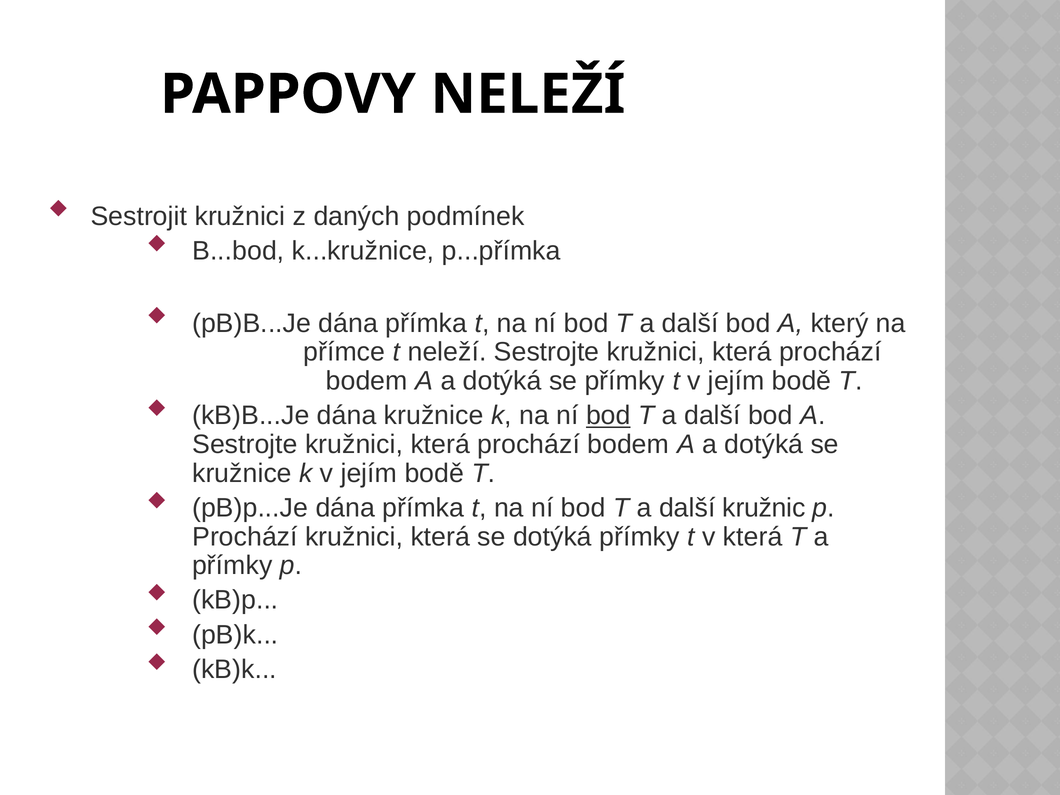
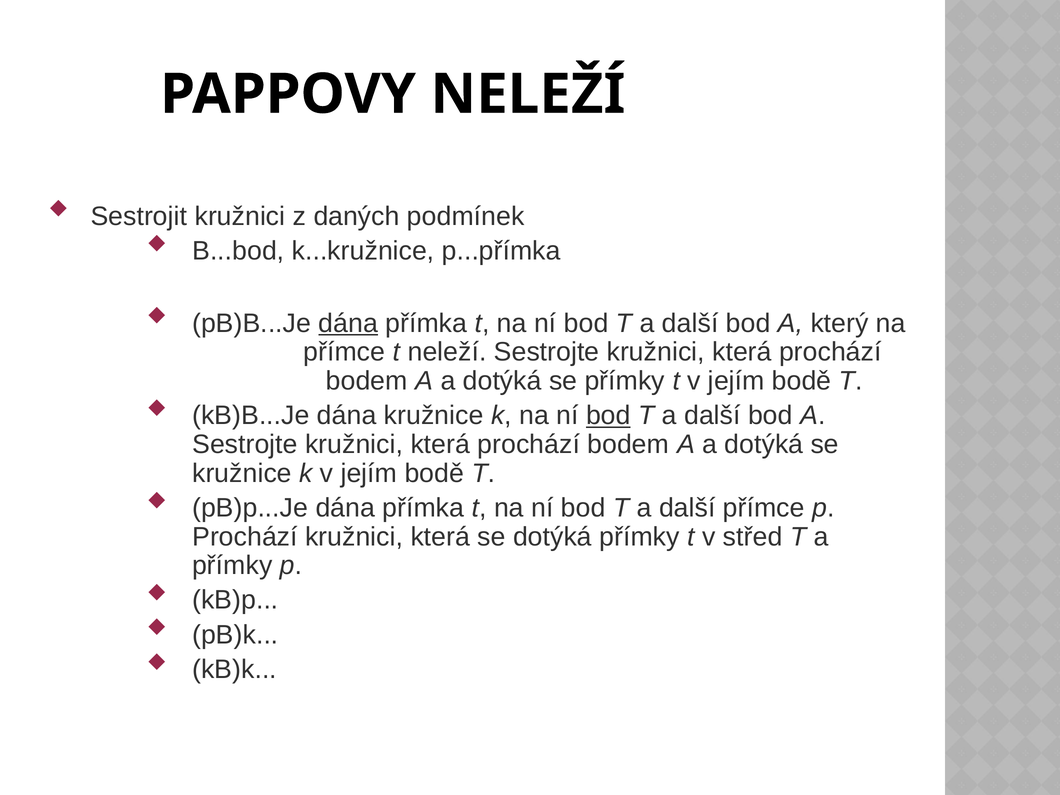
dána underline: none -> present (348, 323)
další kružnic: kružnic -> přímce (764, 508)
v která: která -> střed (753, 537)
